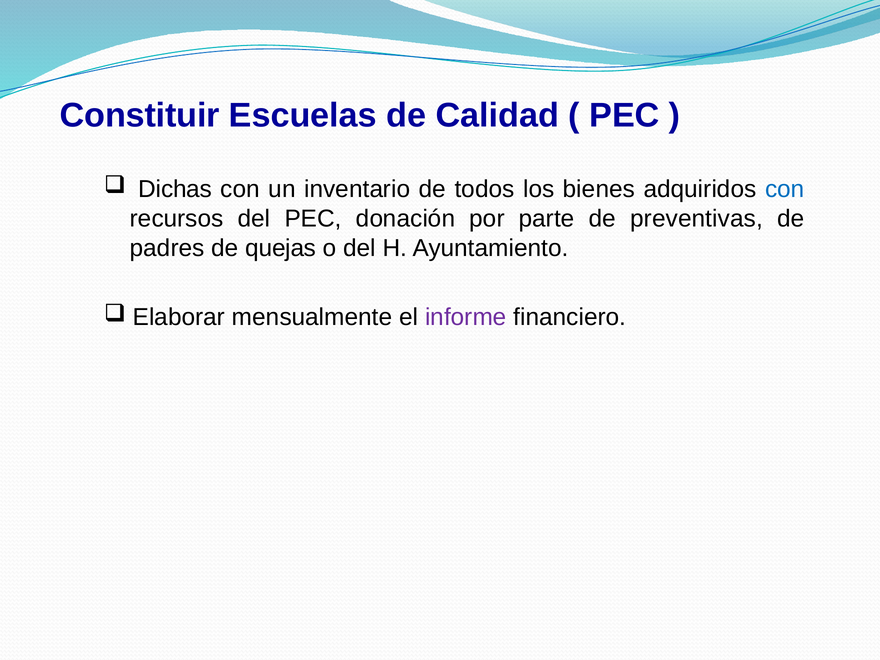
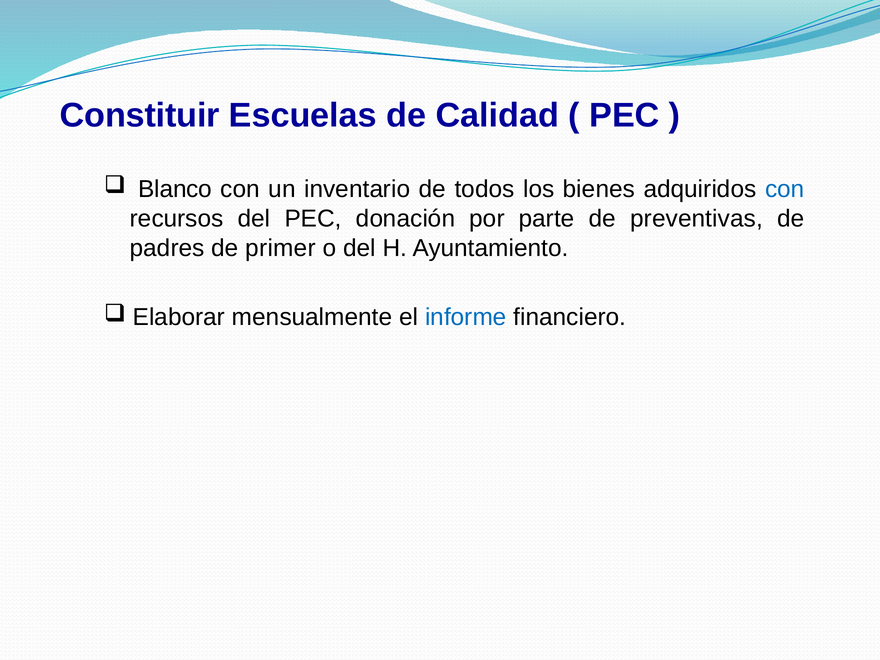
Dichas: Dichas -> Blanco (175, 189)
quejas: quejas -> primer (281, 248)
informe colour: purple -> blue (466, 317)
